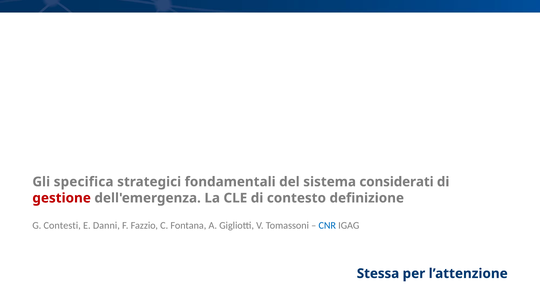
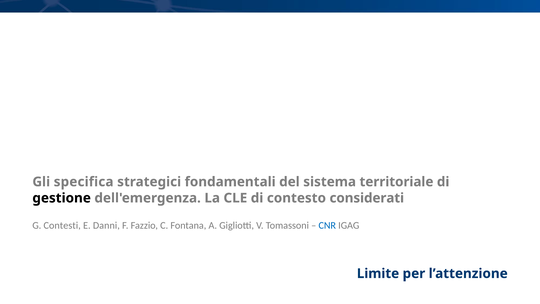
considerati: considerati -> territoriale (396, 182)
gestione colour: red -> black (62, 198)
definizione: definizione -> considerati (367, 198)
Stessa: Stessa -> Limite (378, 273)
